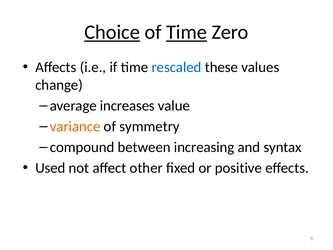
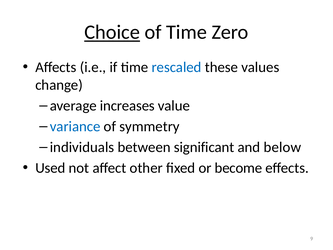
Time underline: present -> none (187, 32)
variance colour: orange -> blue (75, 126)
compound: compound -> individuals (82, 147)
increasing: increasing -> significant (204, 147)
syntax: syntax -> below (282, 147)
positive: positive -> become (238, 168)
